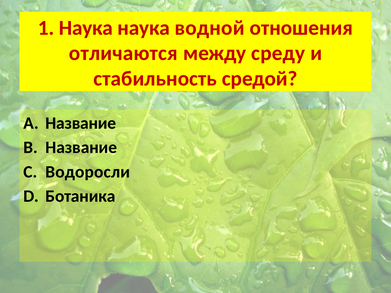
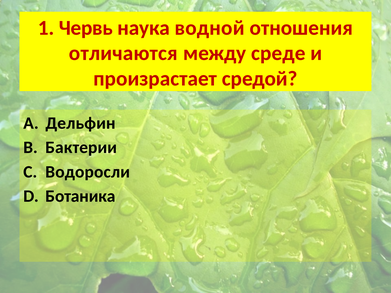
1 Наука: Наука -> Червь (86, 28)
среду: среду -> среде (278, 53)
стабильность: стабильность -> произрастает (155, 79)
Название: Название -> Дельфин (81, 123)
Название: Название -> Бактерии (81, 148)
